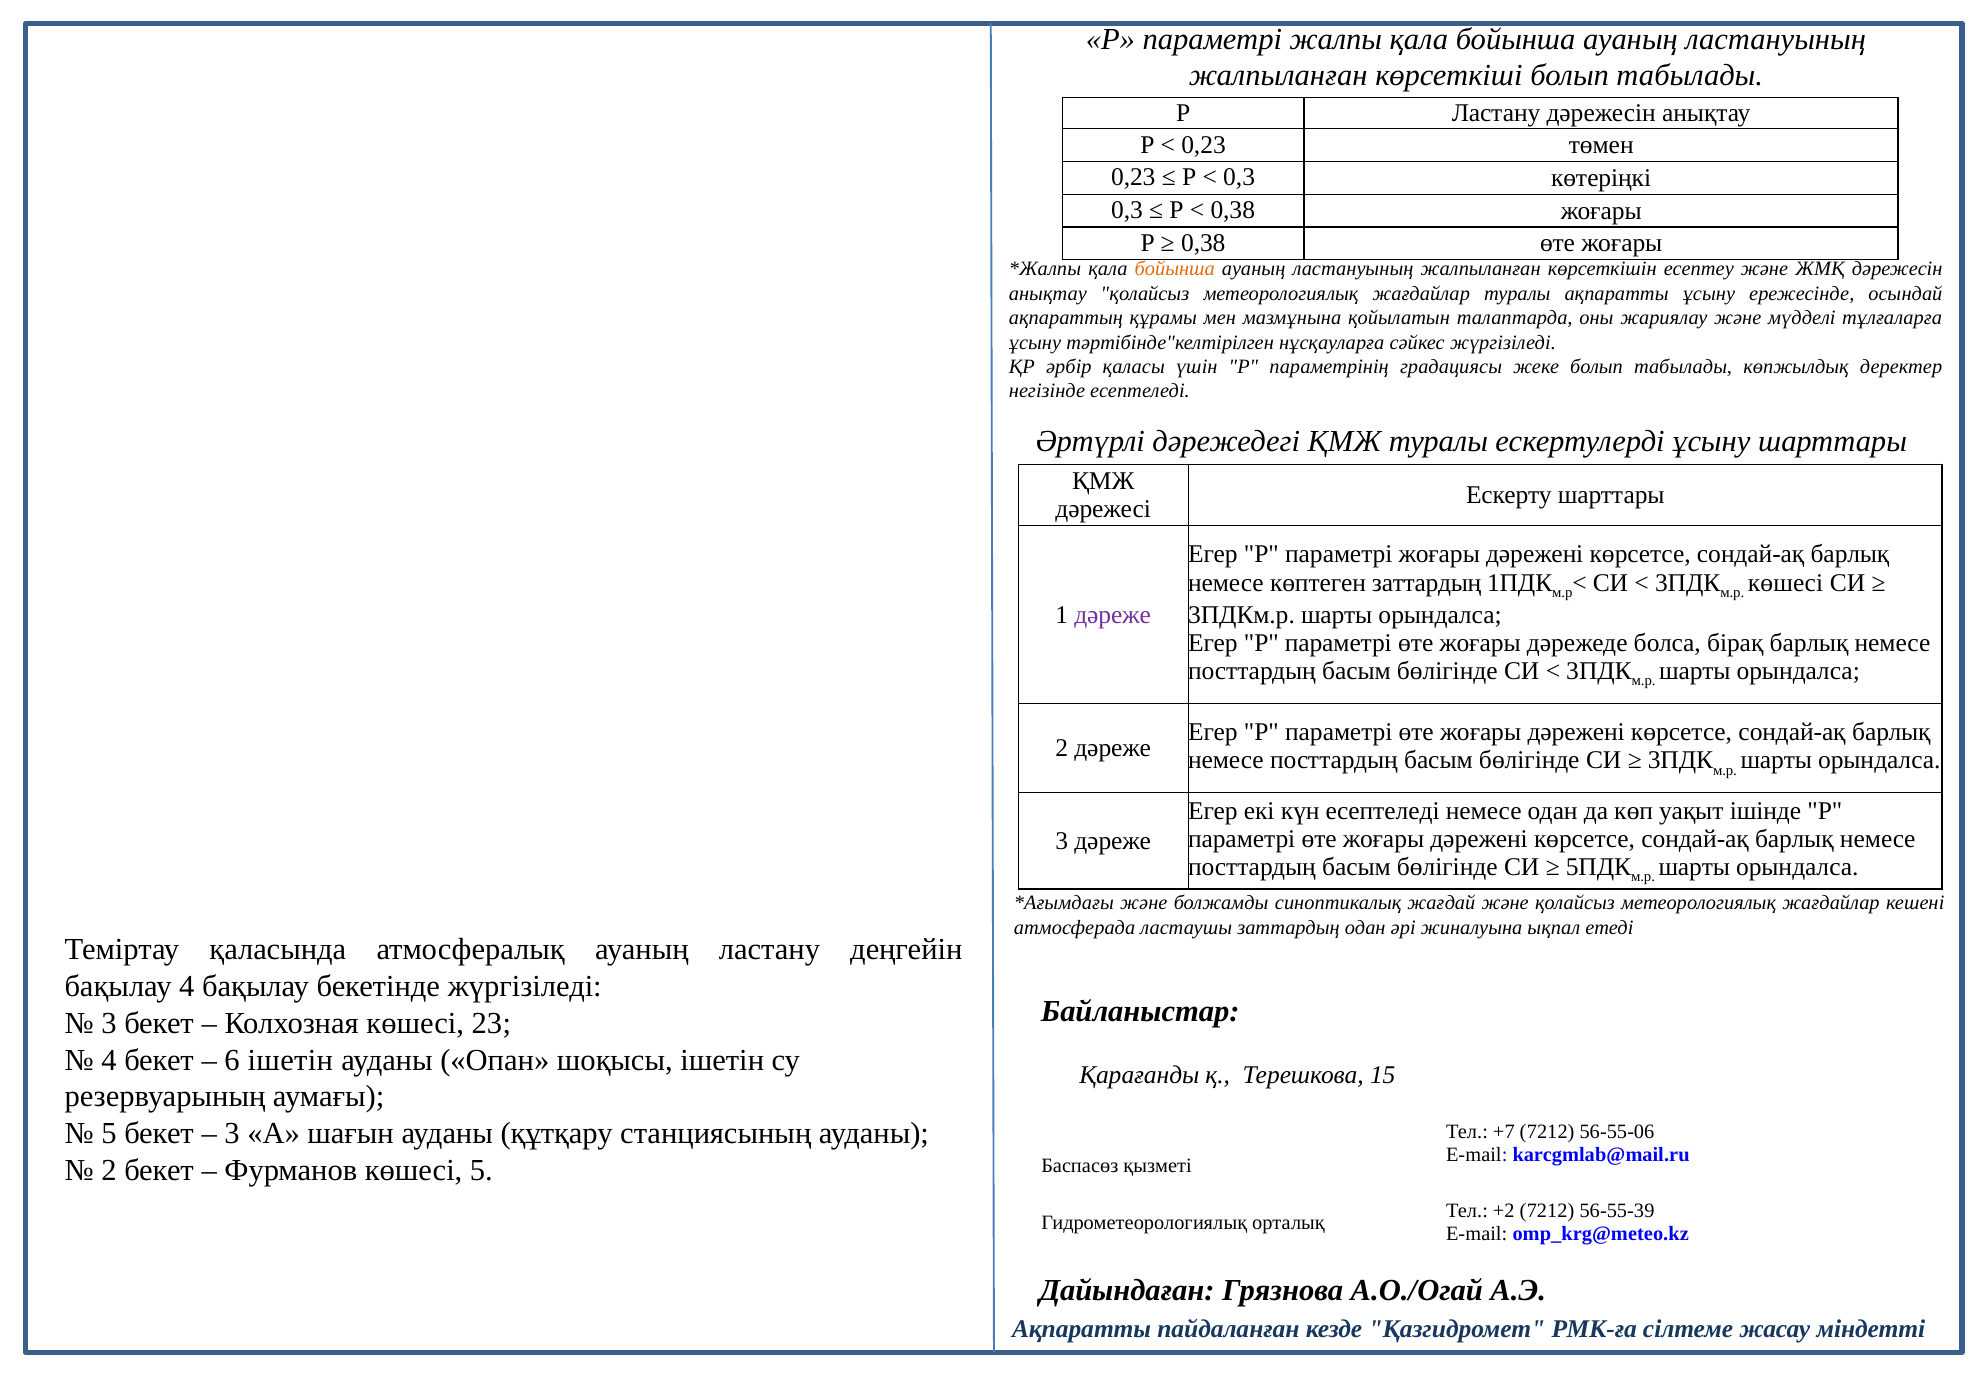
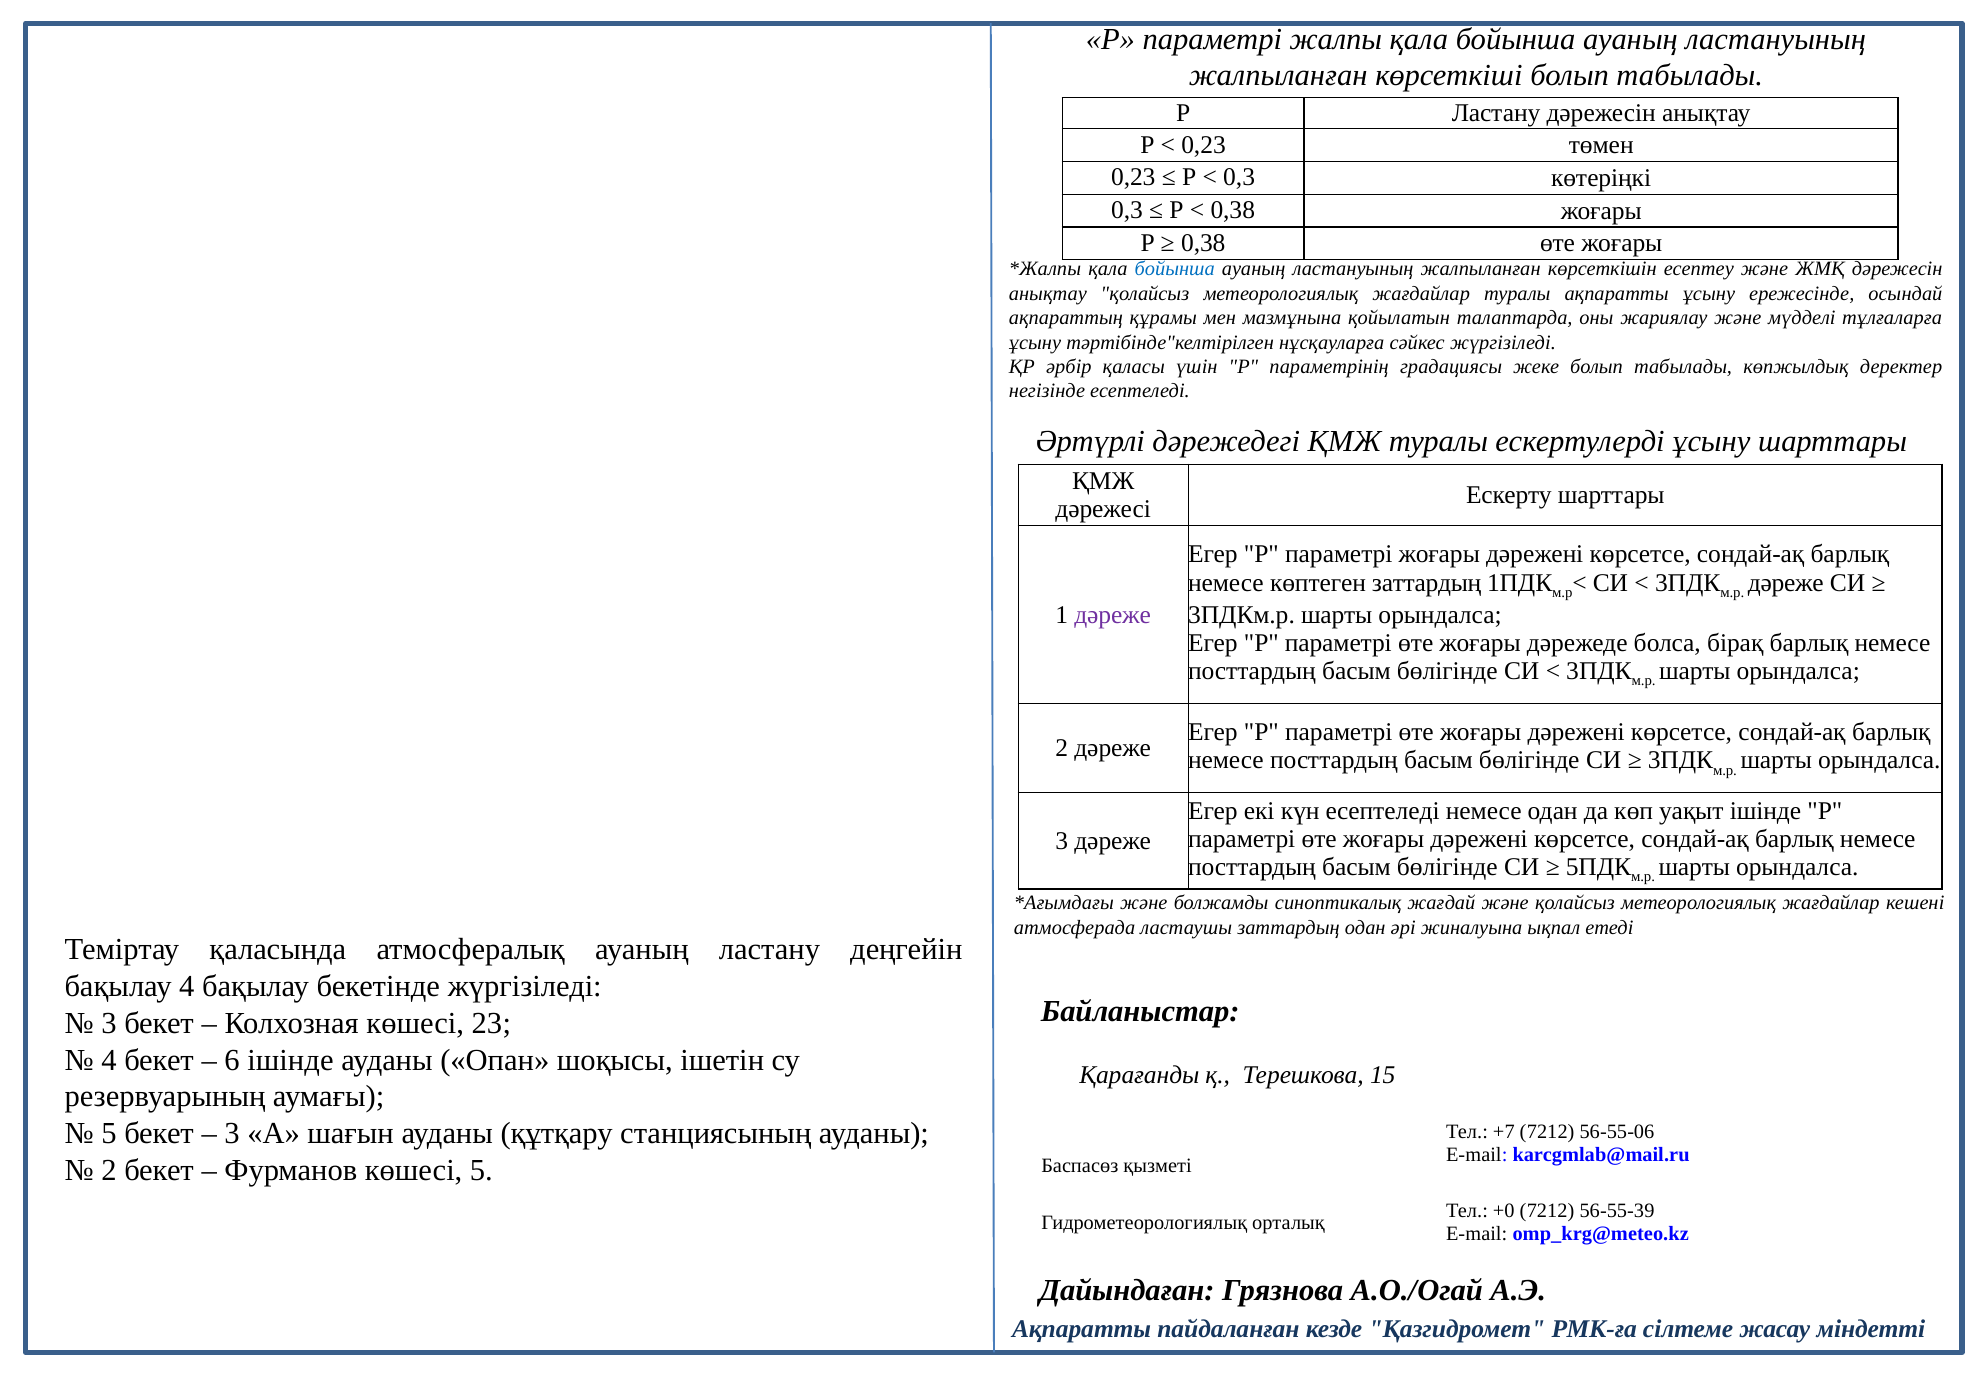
бойынша colour: orange -> blue (1175, 269)
көшесі: көшесі -> дәреже (1786, 583)
6 ішетін: ішетін -> ішінде (290, 1060)
+2: +2 -> +0 (1504, 1211)
